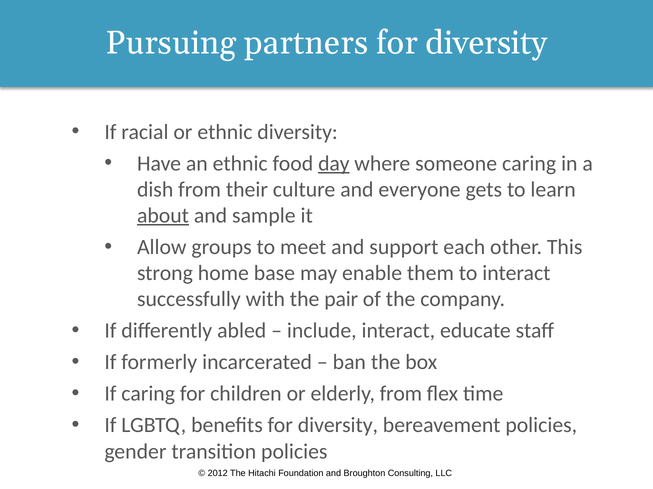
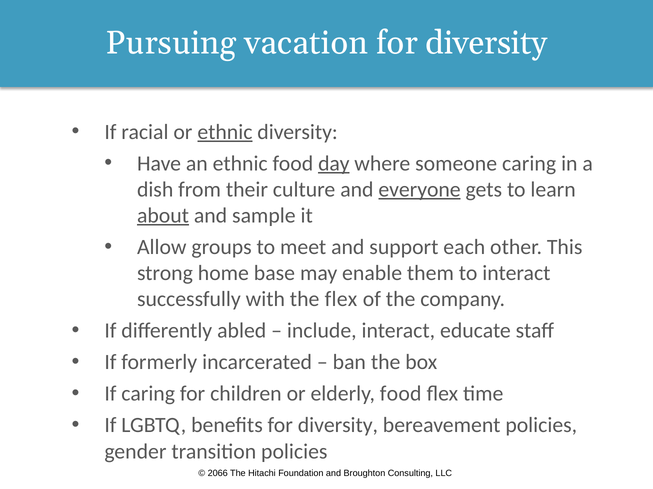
partners: partners -> vacation (306, 43)
ethnic underline: none -> present (225, 132)
everyone underline: none -> present (420, 190)
the pair: pair -> flex (341, 300)
elderly from: from -> food (401, 394)
2012: 2012 -> 2066 (218, 474)
